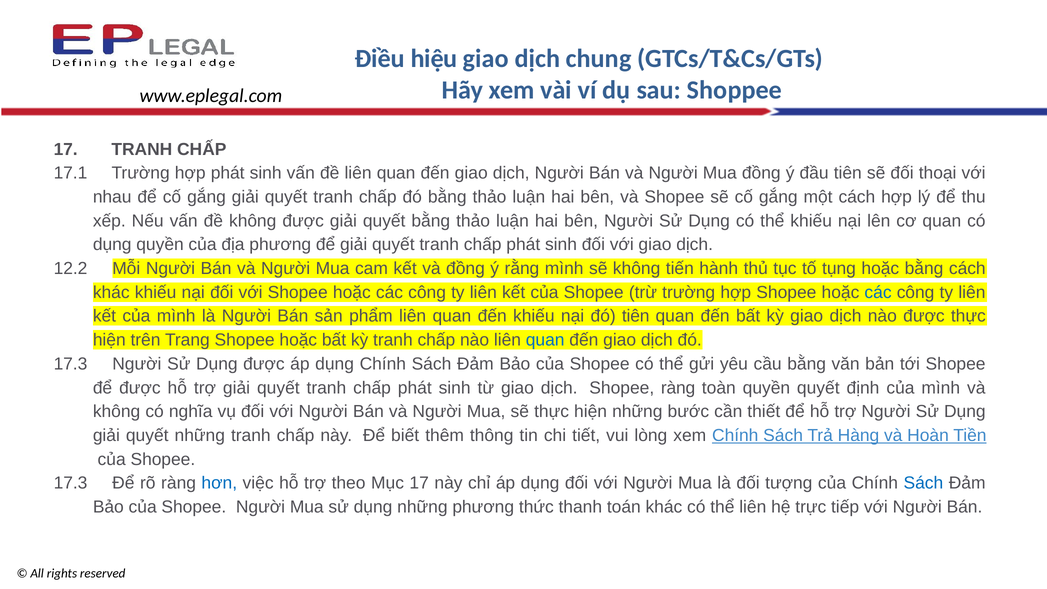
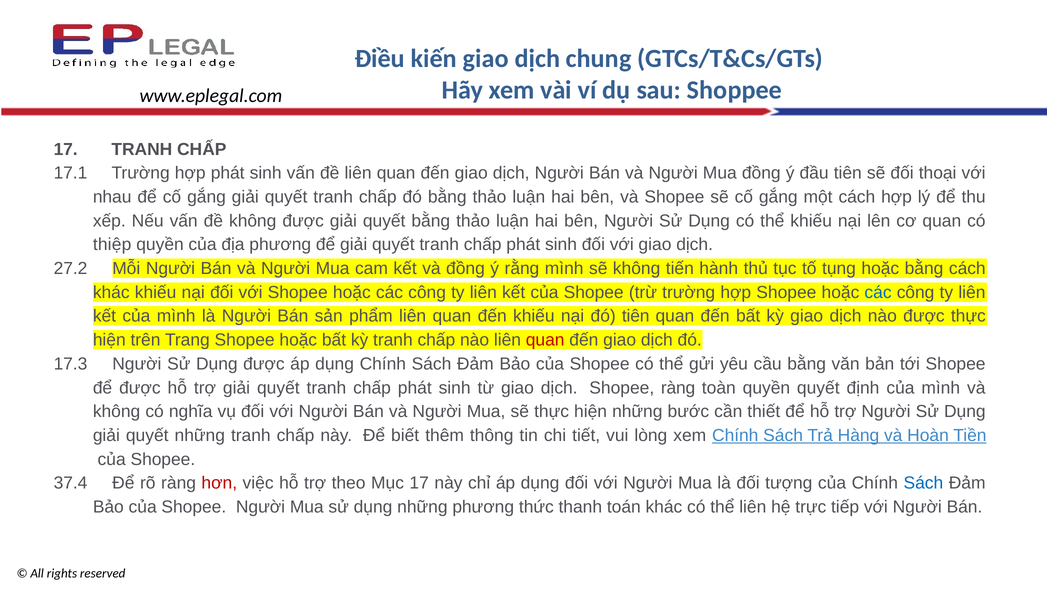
hiệu: hiệu -> kiến (434, 58)
dụng: dụng -> thiệp (112, 245)
12.2: 12.2 -> 27.2 (71, 269)
quan colour: blue -> red (545, 340)
17.3: 17.3 -> 37.4 (71, 483)
hơn colour: blue -> red (219, 483)
